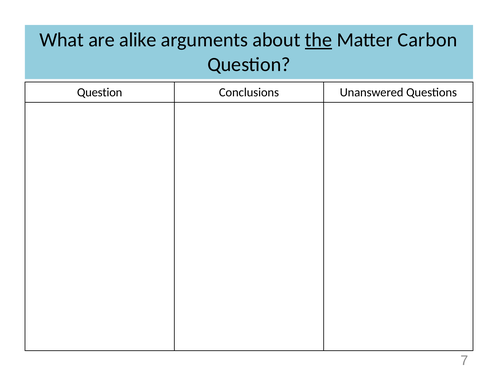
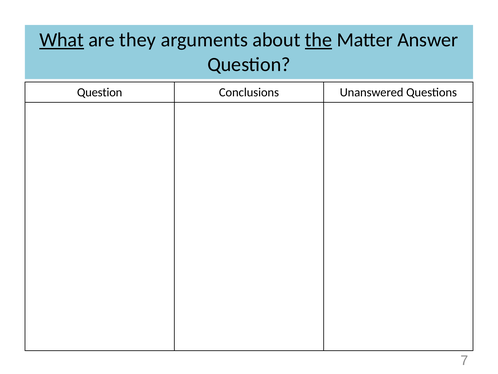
What underline: none -> present (62, 40)
alike: alike -> they (138, 40)
Carbon: Carbon -> Answer (428, 40)
